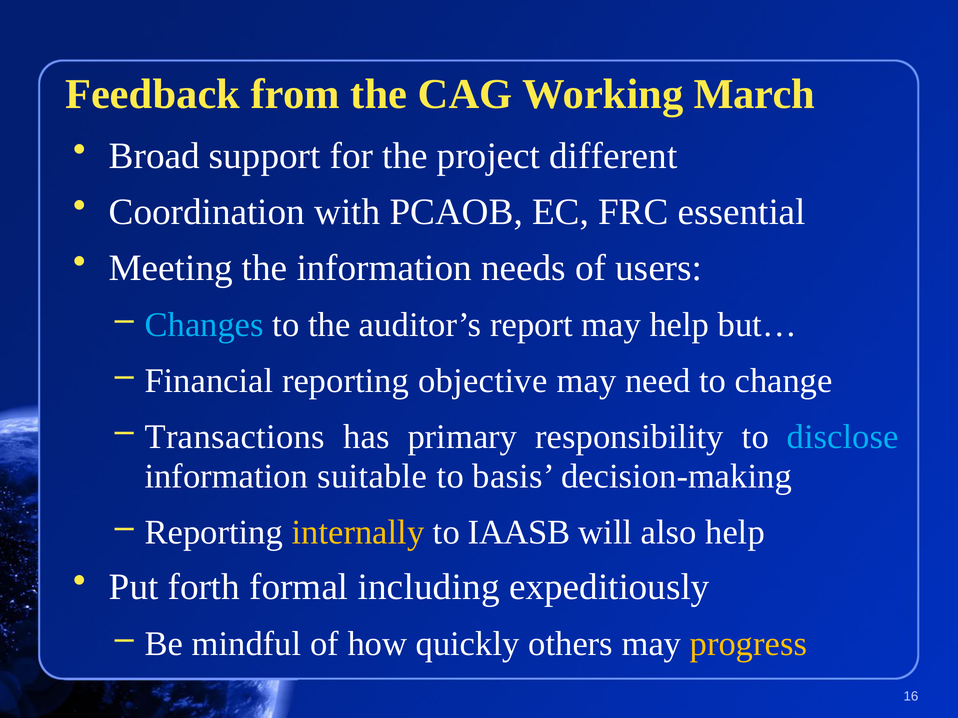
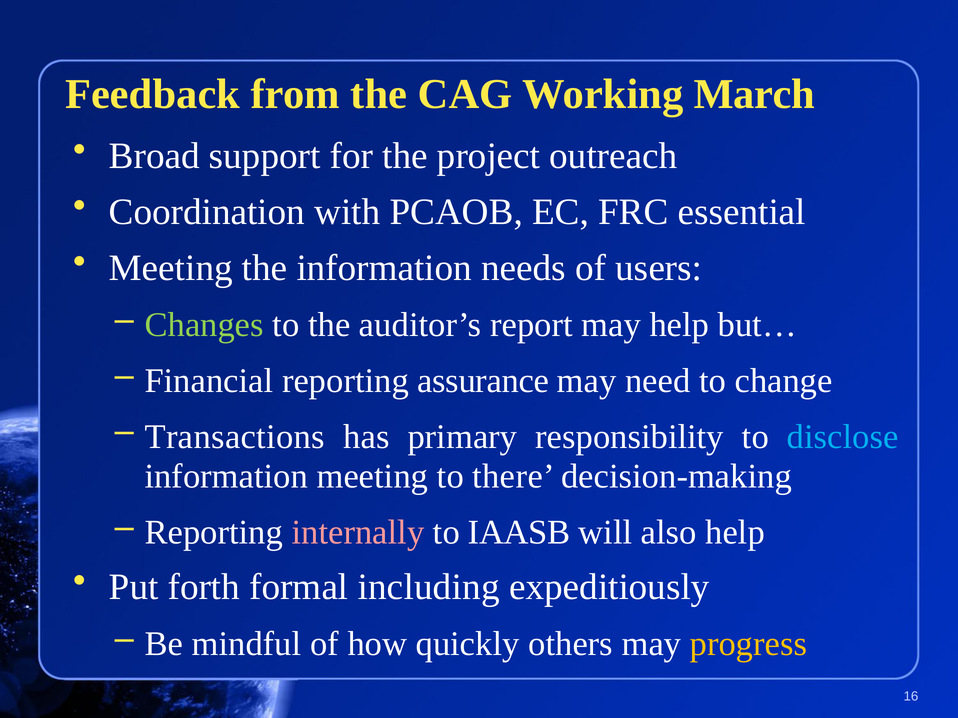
different: different -> outreach (613, 156)
Changes colour: light blue -> light green (204, 325)
objective: objective -> assurance (483, 381)
information suitable: suitable -> meeting (372, 477)
basis: basis -> there (514, 477)
internally colour: yellow -> pink (358, 533)
